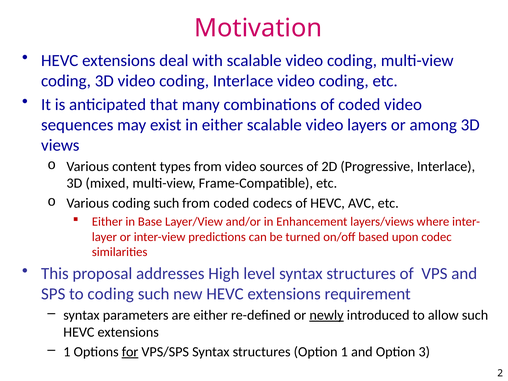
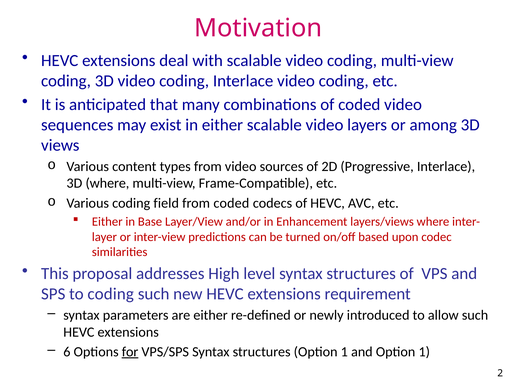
3D mixed: mixed -> where (107, 183)
Various coding such: such -> field (166, 203)
newly underline: present -> none (327, 315)
1: 1 -> 6 (67, 352)
and Option 3: 3 -> 1 (424, 352)
